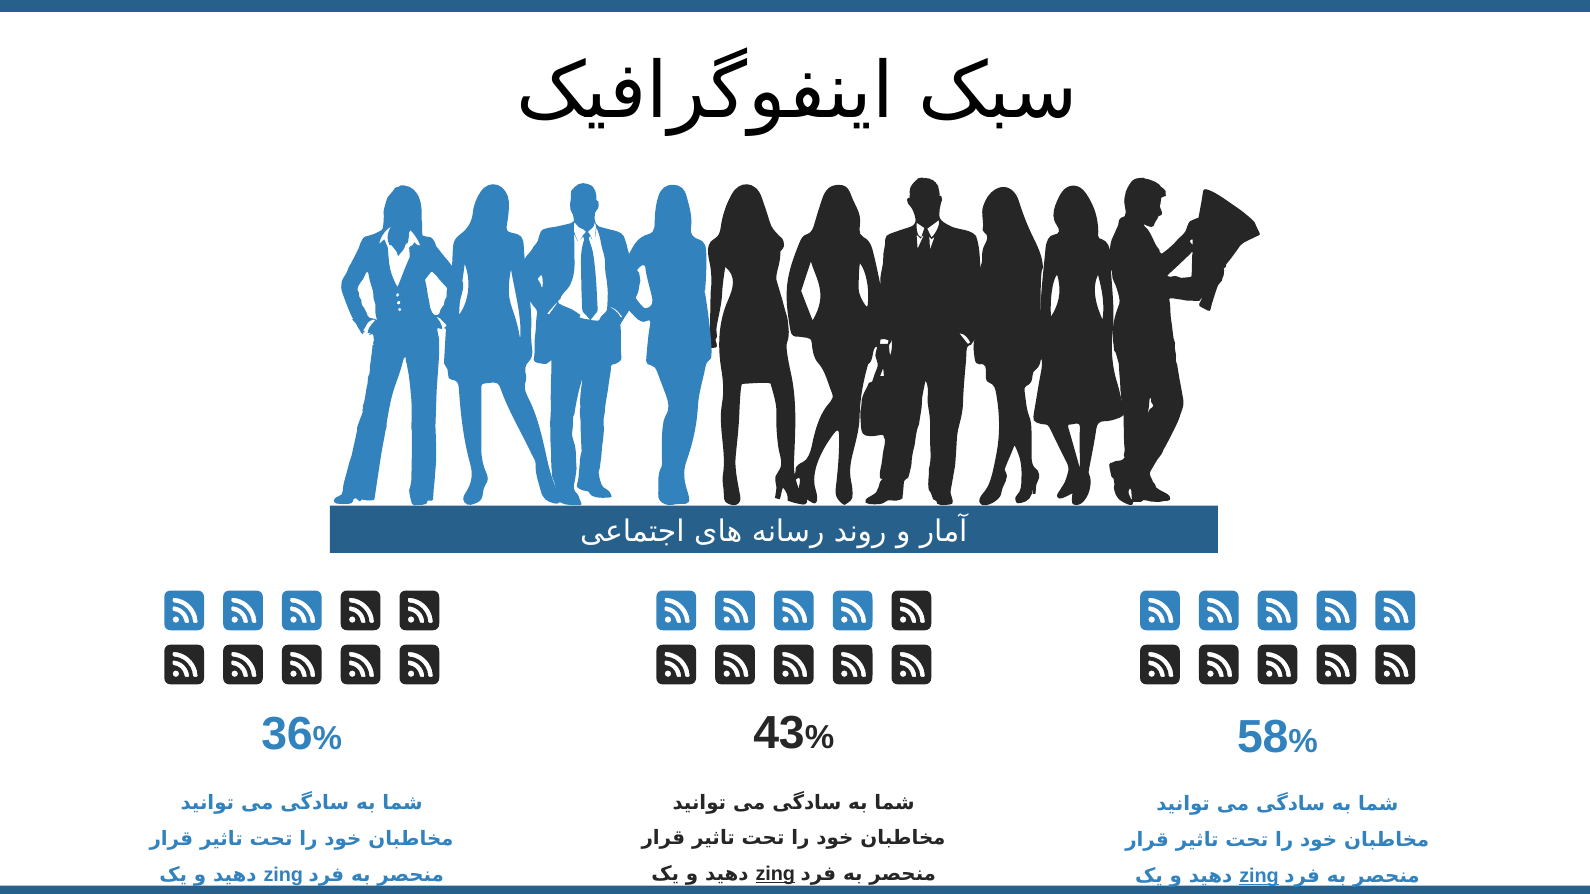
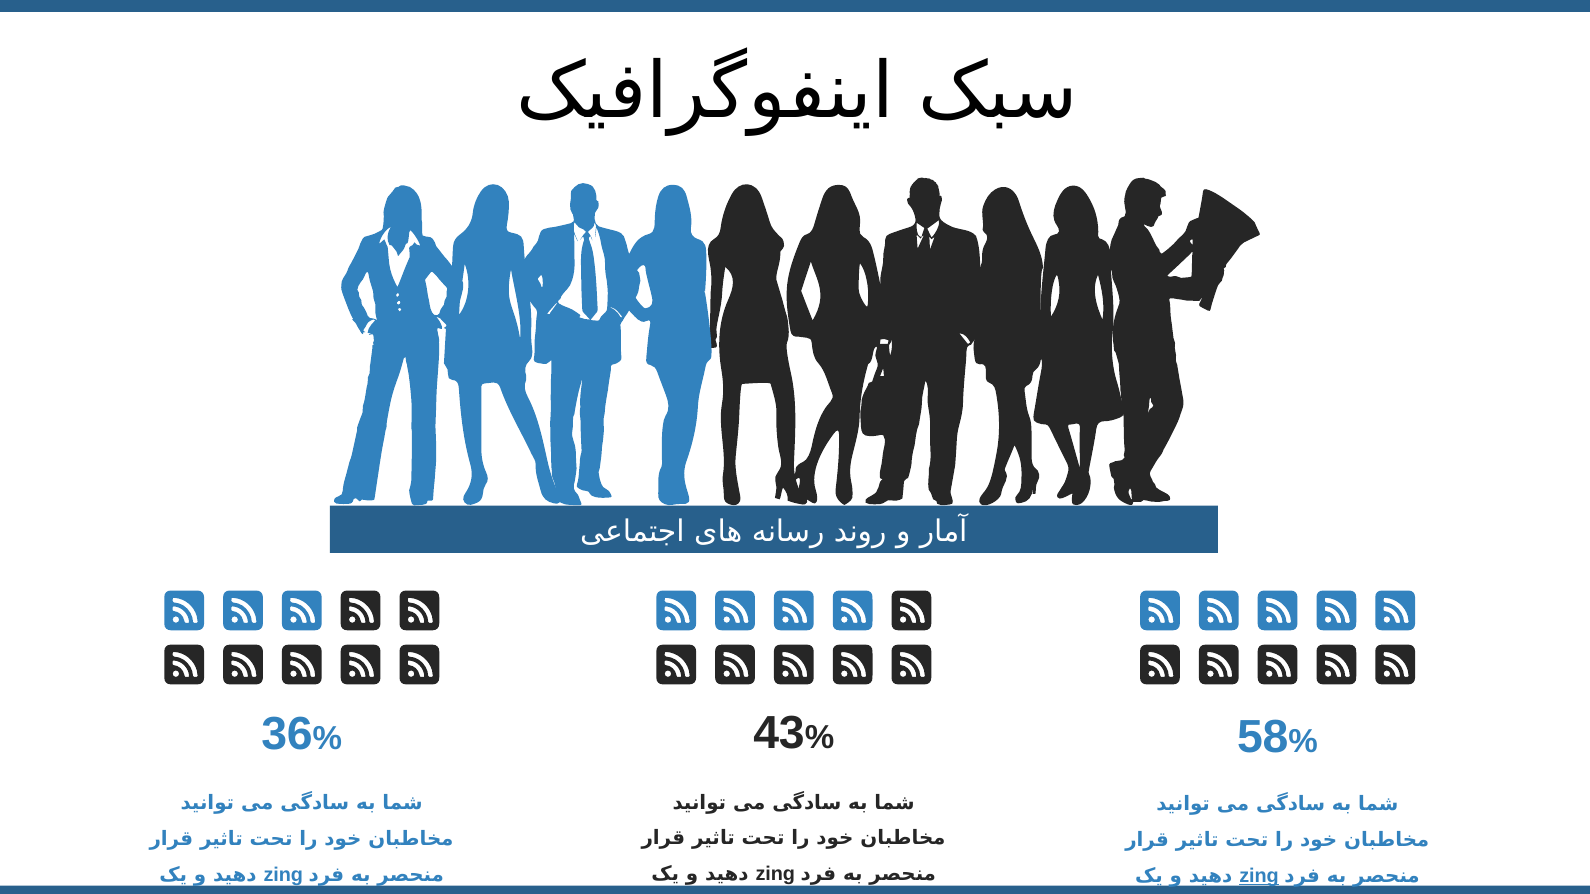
zing underline: present -> none (775, 874)
